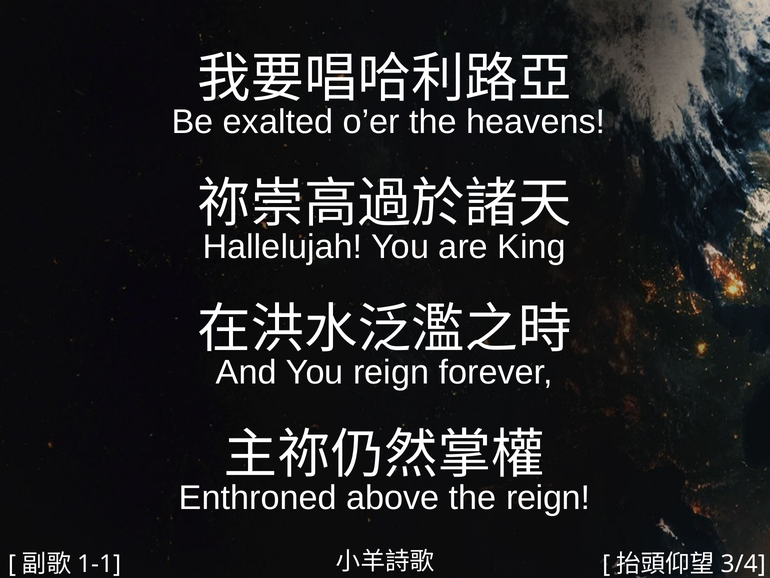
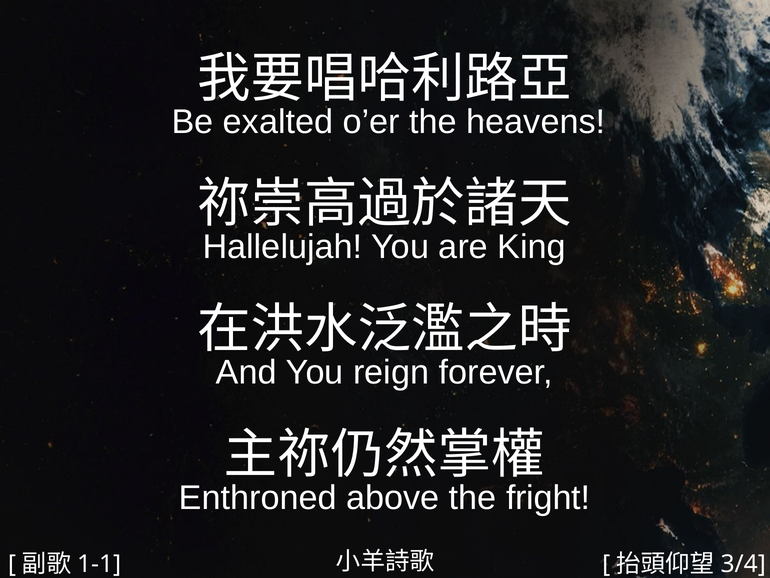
the reign: reign -> fright (548, 497)
